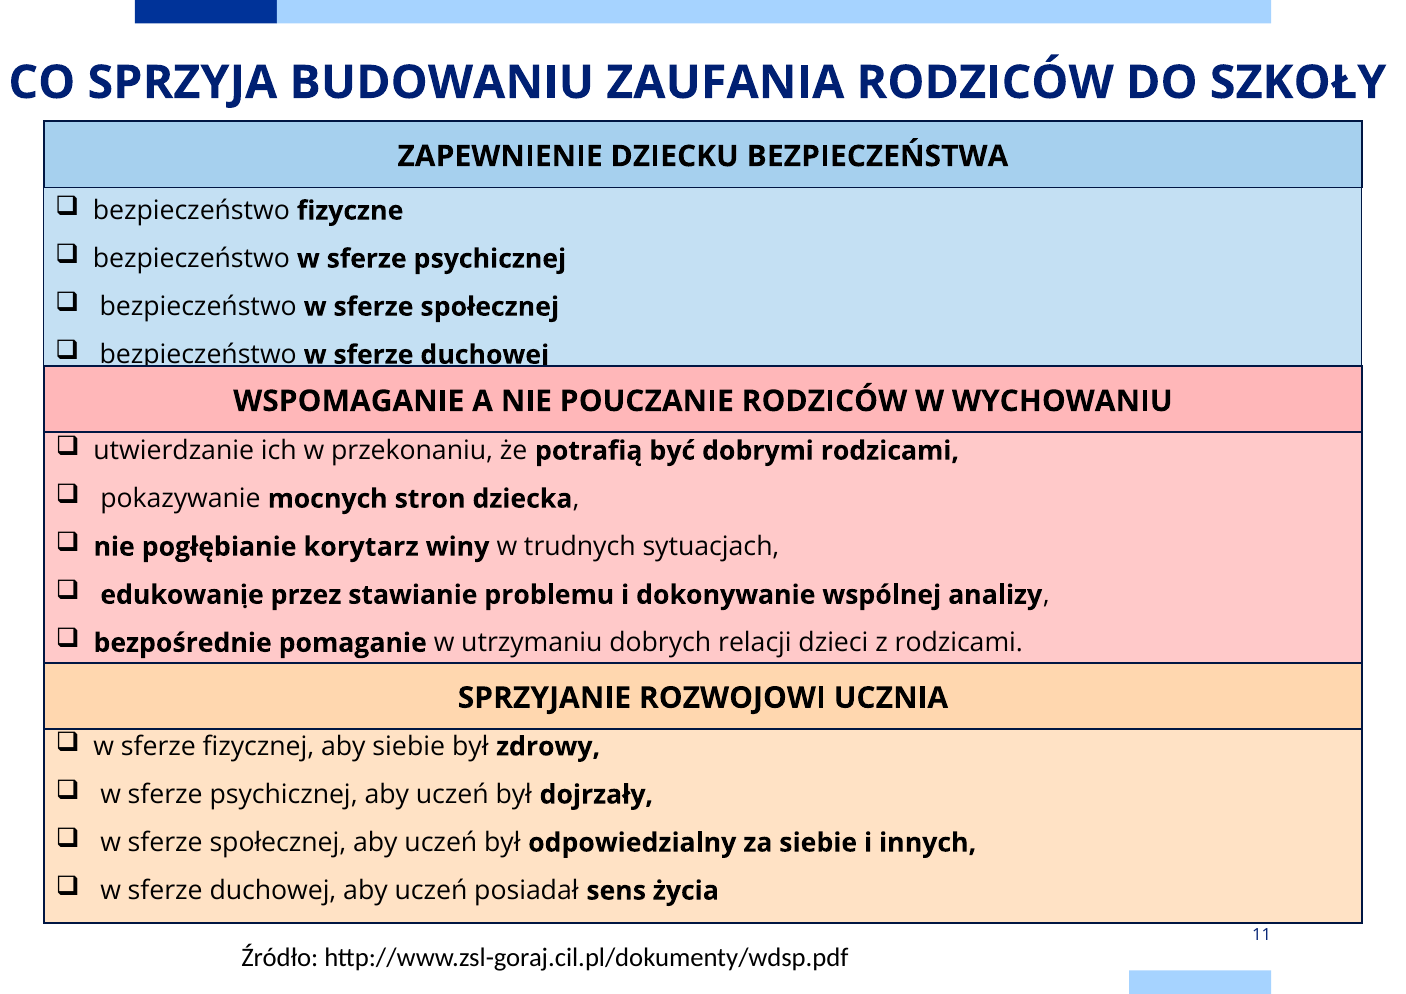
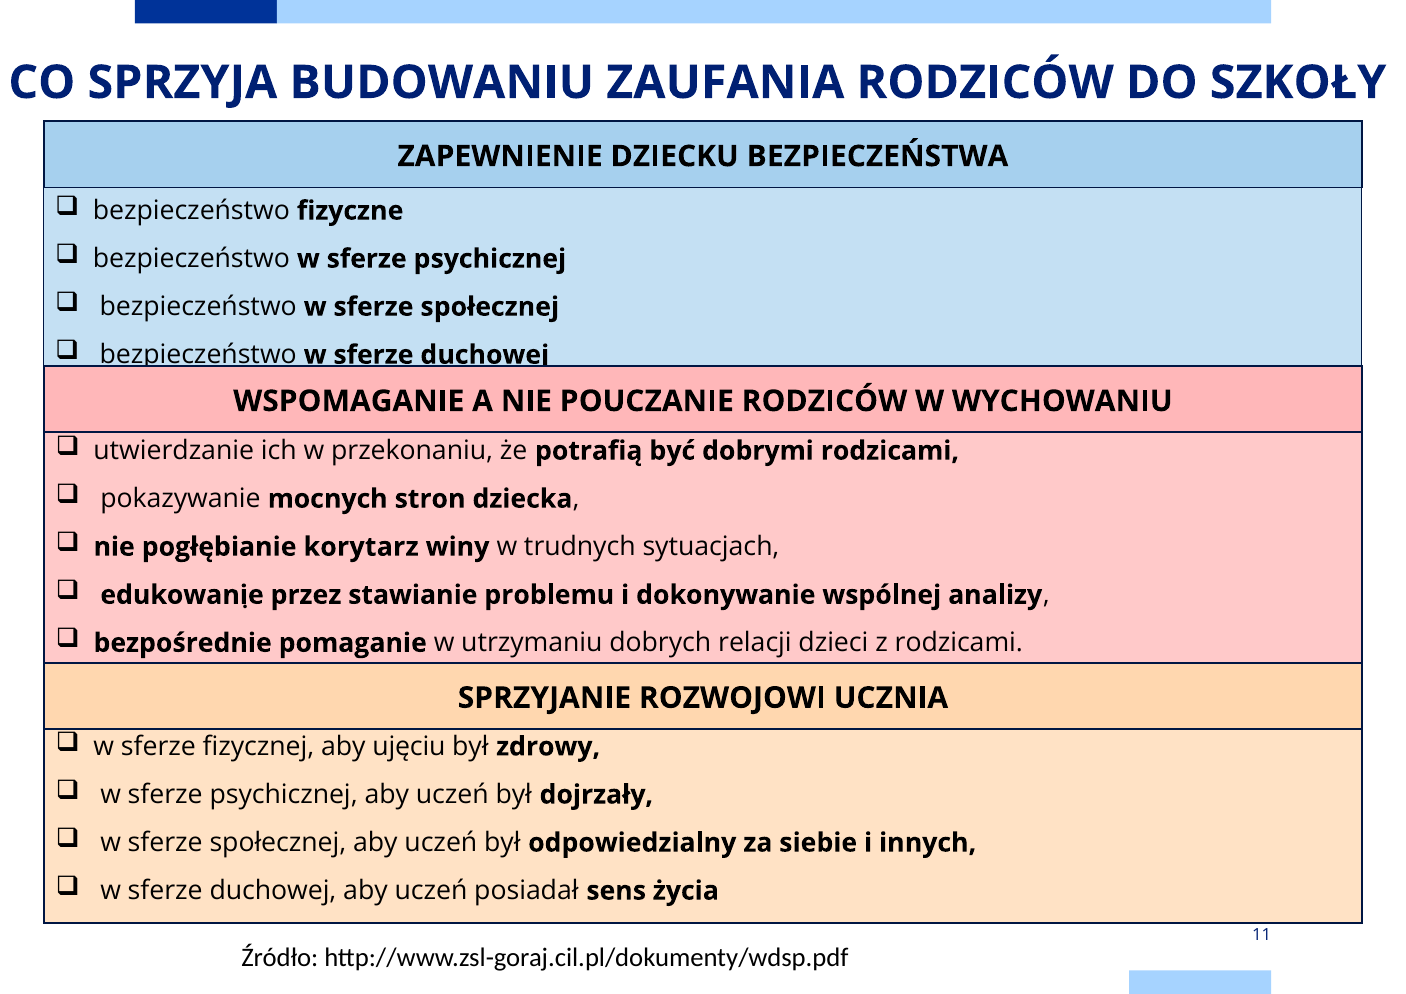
aby siebie: siebie -> ujęciu (409, 747)
